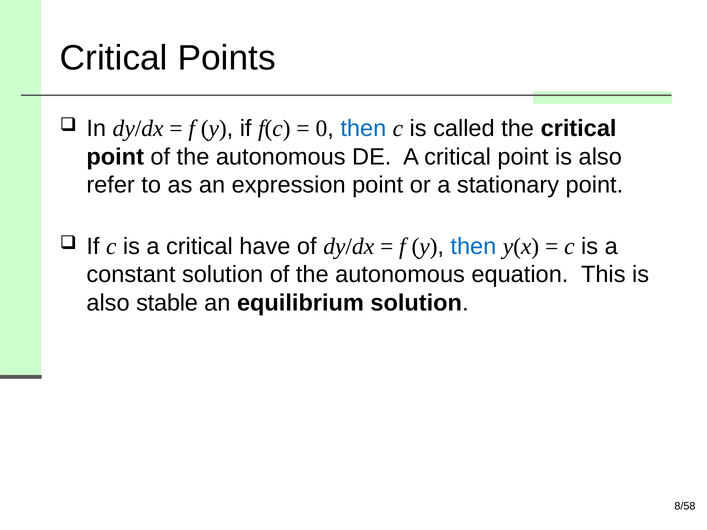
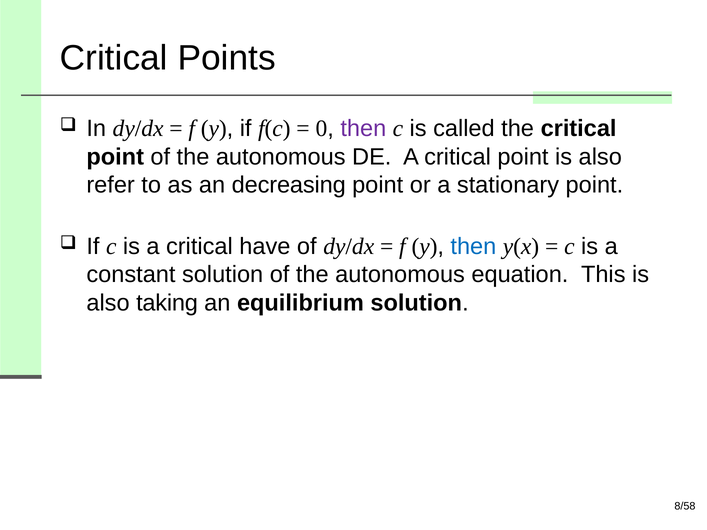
then colour: blue -> purple (363, 129)
expression: expression -> decreasing (289, 185)
stable: stable -> taking (167, 303)
